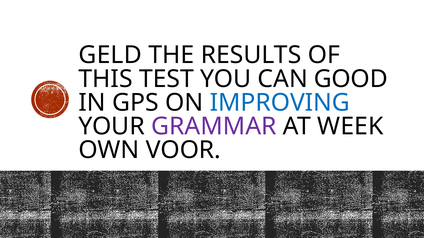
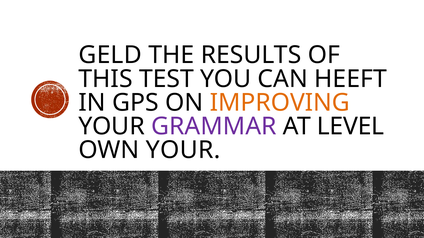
GOOD: GOOD -> HEEFT (351, 79)
IMPROVING colour: blue -> orange (280, 103)
WEEK: WEEK -> LEVEL (351, 127)
OWN VOOR: VOOR -> YOUR (183, 150)
